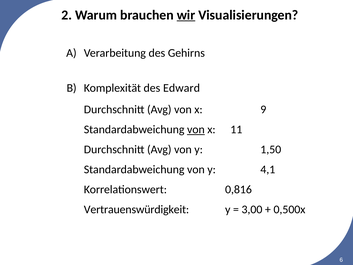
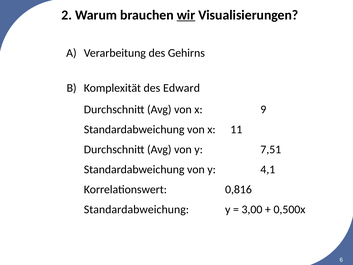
von underline: present -> none (196, 129)
1,50: 1,50 -> 7,51 (271, 149)
Vertrauenswürdigkeit: Vertrauenswürdigkeit -> Standardabweichung (136, 209)
